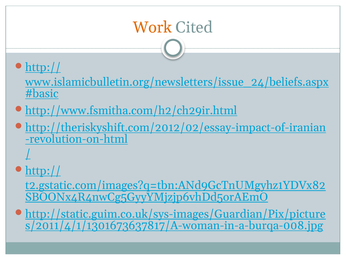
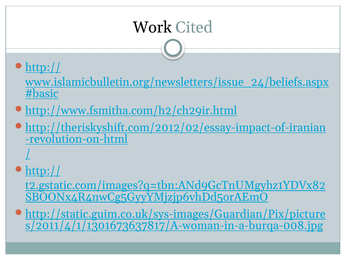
Work colour: orange -> black (152, 27)
